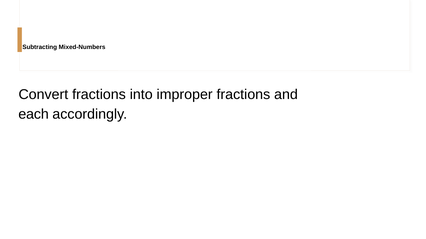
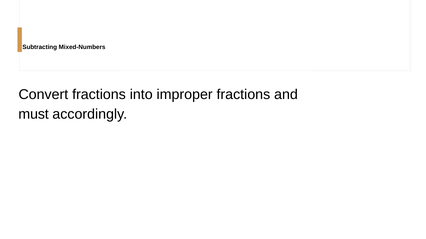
each: each -> must (34, 114)
